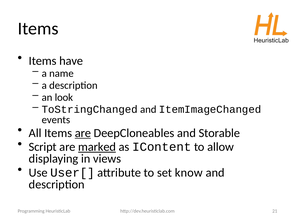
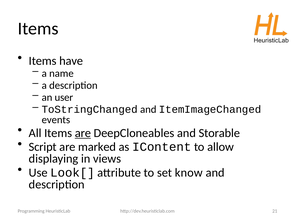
look: look -> user (64, 98)
marked underline: present -> none (97, 147)
User[: User[ -> Look[ (72, 173)
